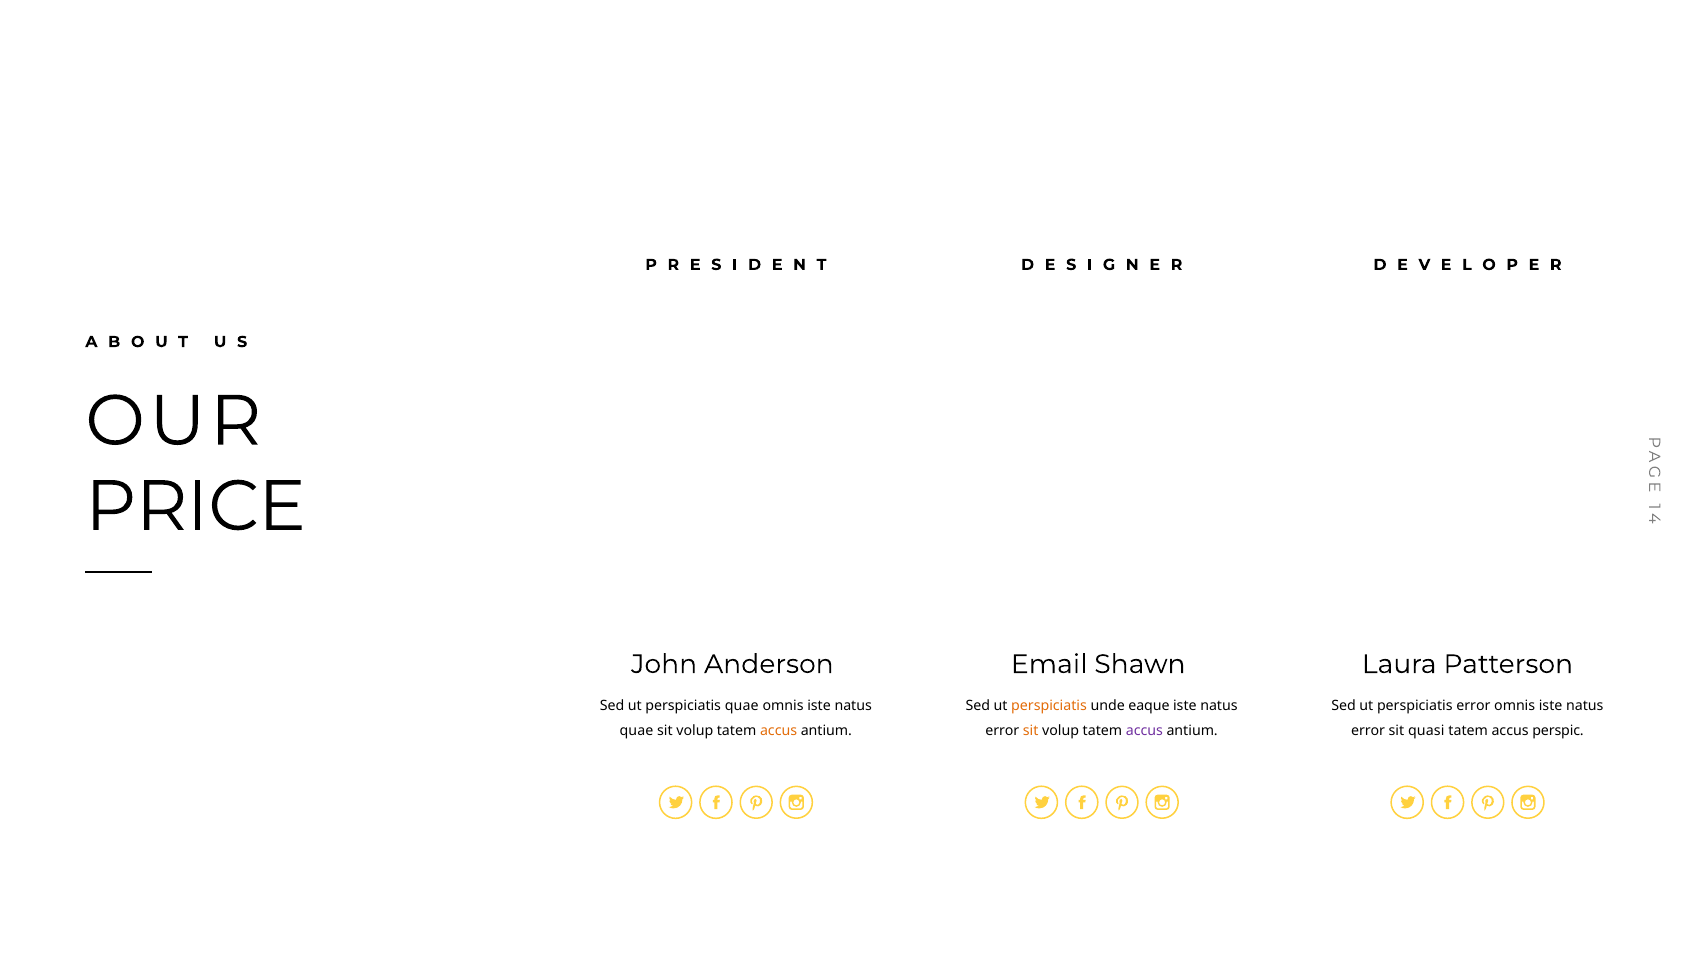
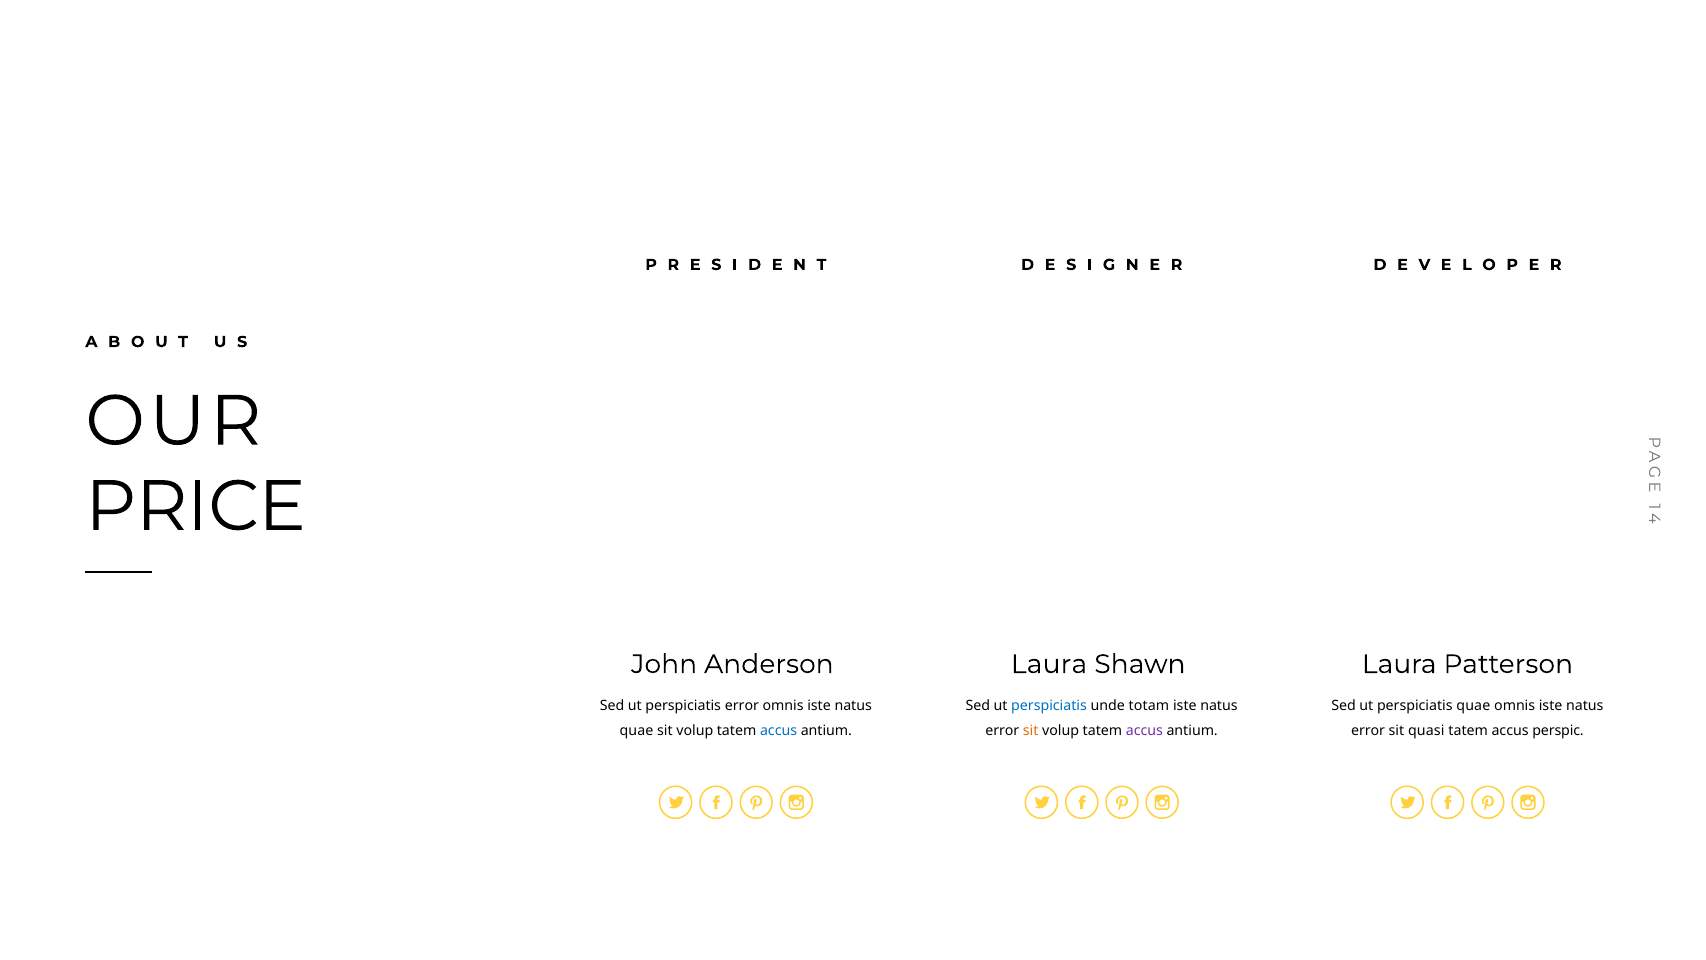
Email: Email -> Laura (1049, 664)
perspiciatis quae: quae -> error (742, 705)
perspiciatis colour: orange -> blue (1049, 705)
eaque: eaque -> totam (1149, 705)
perspiciatis error: error -> quae (1473, 705)
accus colour: orange -> blue (779, 731)
